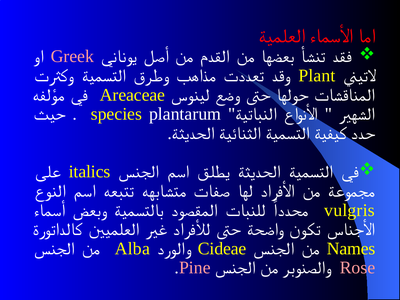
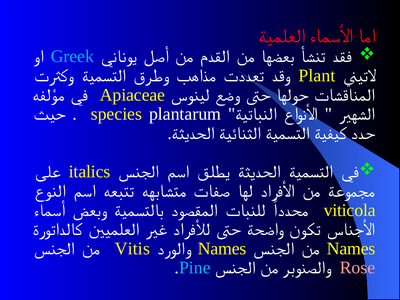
Greek colour: pink -> light blue (72, 56)
Areaceae: Areaceae -> Apiaceae (133, 95)
vulgris: vulgris -> viticola (350, 210)
Alba: Alba -> Vitis (132, 249)
Cideae: Cideae -> Names (222, 249)
Pine colour: pink -> light blue (195, 268)
